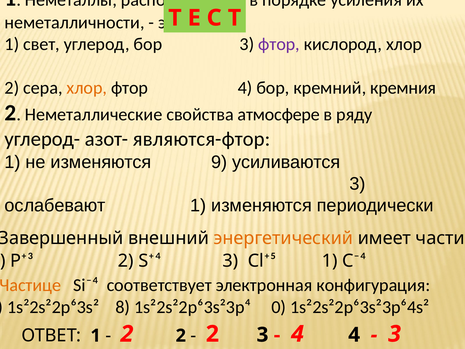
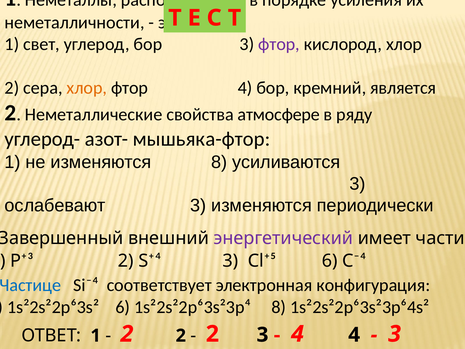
кремния: кремния -> является (403, 88)
являются-фтор: являются-фтор -> мышьяка-фтор (202, 139)
изменяются 9: 9 -> 8 (219, 162)
ослабевают 1: 1 -> 3 (198, 205)
энергетический colour: orange -> purple (283, 238)
1: 1 -> 6 (330, 261)
Частице colour: orange -> blue (30, 285)
1s²2s²2p⁶3s² 8: 8 -> 6 (123, 307)
1s²2s²2p⁶3s²3p⁴ 0: 0 -> 8 (279, 307)
